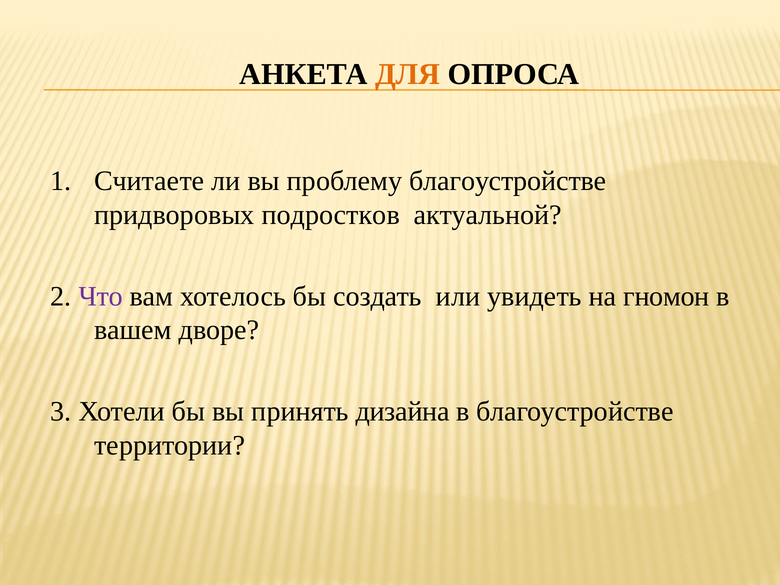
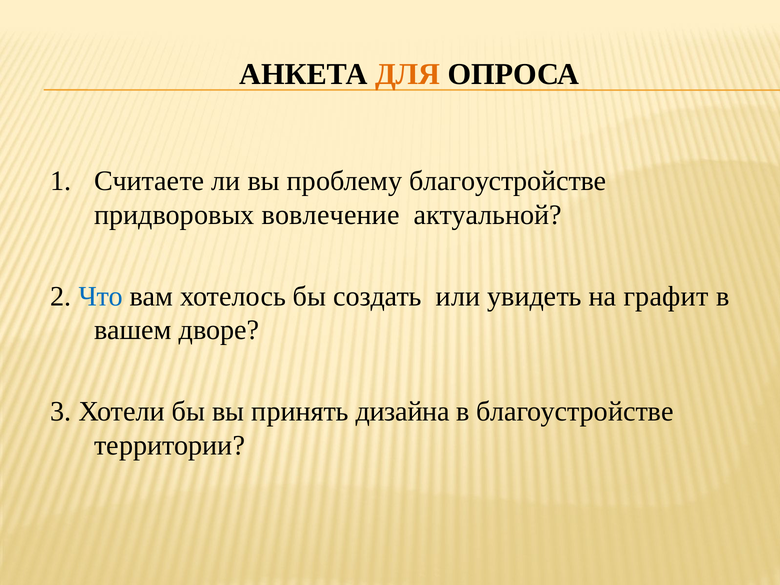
подростков: подростков -> вовлечение (331, 215)
Что colour: purple -> blue (101, 296)
гномон: гномон -> графит (666, 296)
